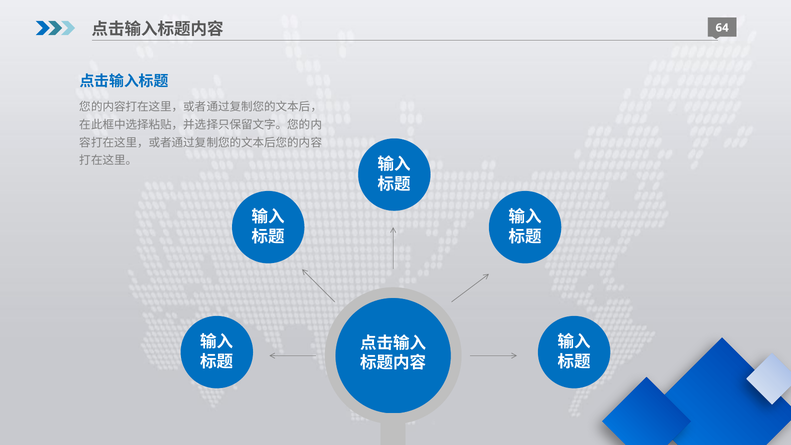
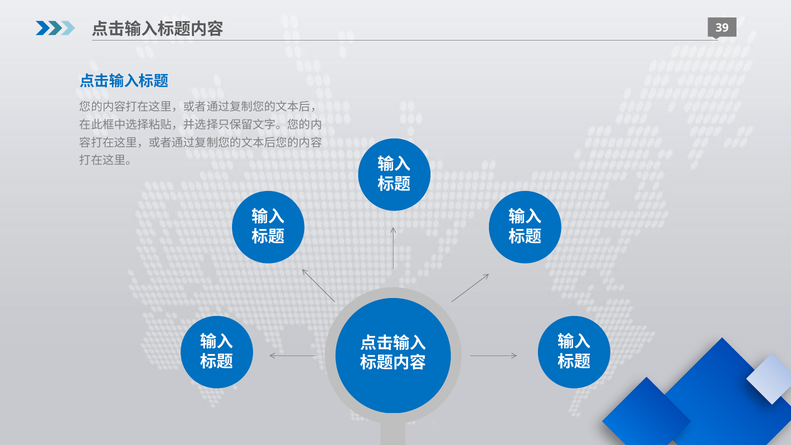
64: 64 -> 39 (722, 28)
